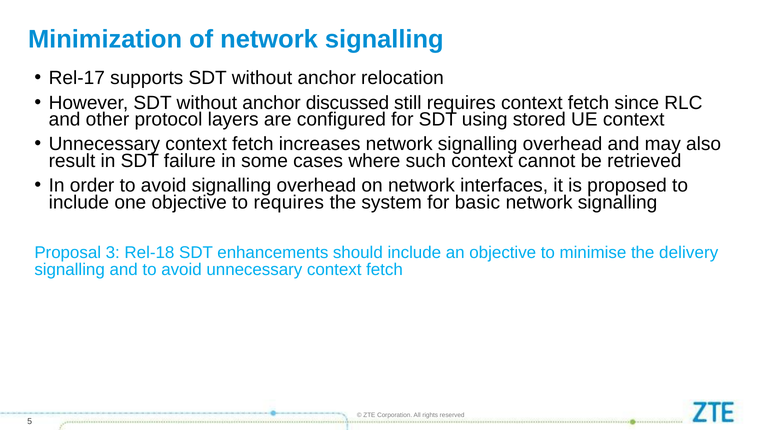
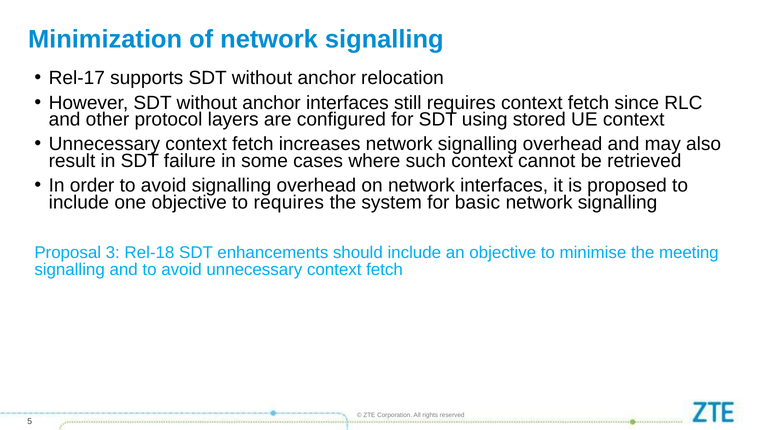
anchor discussed: discussed -> interfaces (347, 103)
delivery: delivery -> meeting (689, 253)
